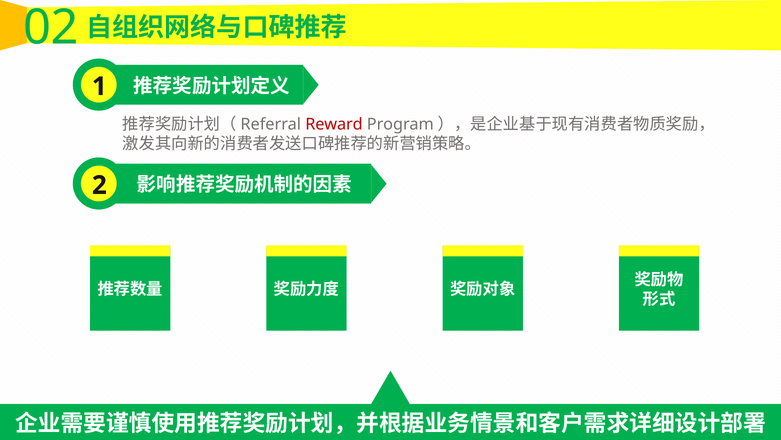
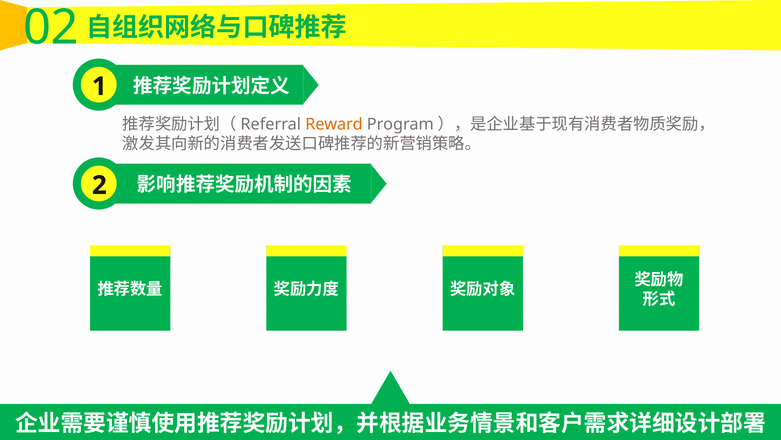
Reward colour: red -> orange (334, 124)
